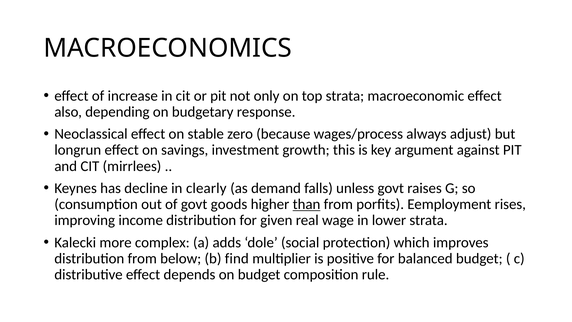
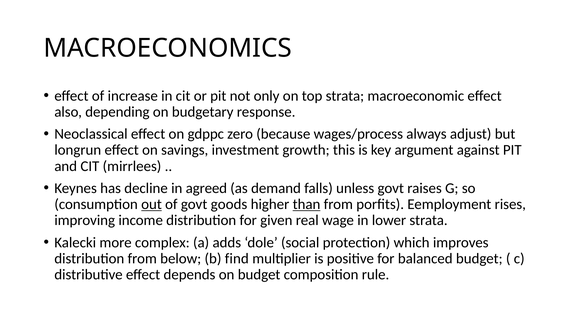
stable: stable -> gdppc (206, 134)
clearly: clearly -> agreed (206, 188)
out underline: none -> present (152, 204)
